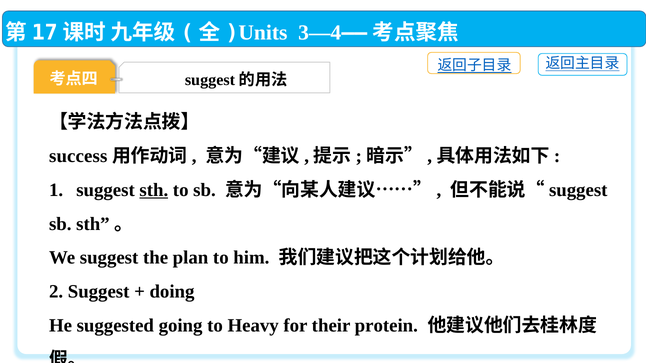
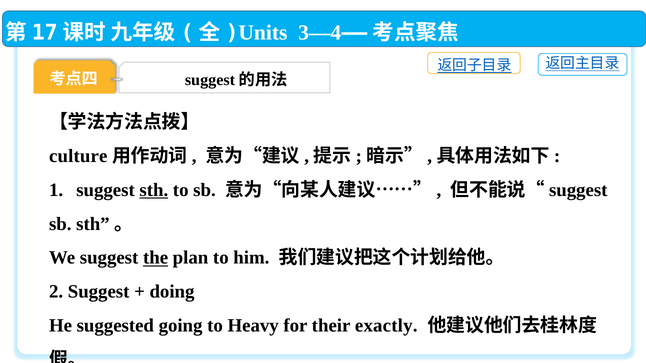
success: success -> culture (78, 156)
the underline: none -> present (156, 258)
protein: protein -> exactly (386, 326)
